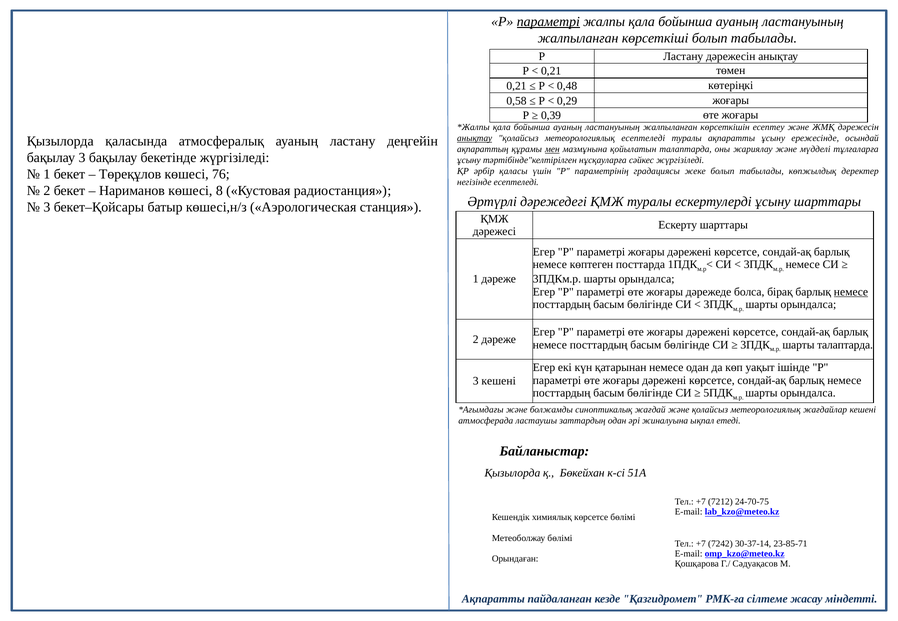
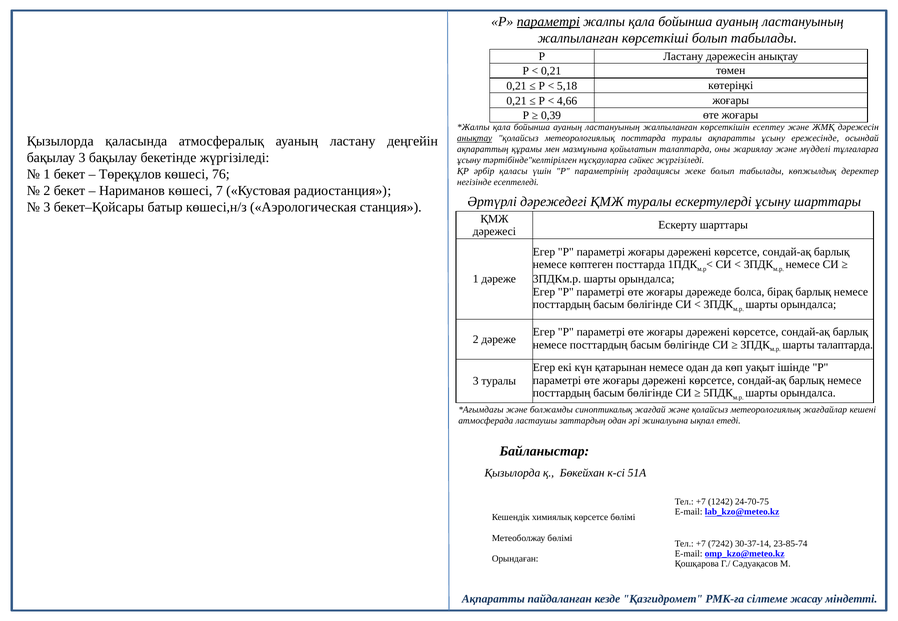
0,48: 0,48 -> 5,18 (567, 86)
0,58: 0,58 -> 0,21 (517, 101)
0,29: 0,29 -> 4,66 (567, 101)
метеорологиялық есептеледі: есептеледі -> посттарда (643, 138)
мен underline: present -> none (552, 149)
8: 8 -> 7 (219, 191)
немесе underline: present -> none (851, 292)
3 кешені: кешені -> туралы (499, 382)
7212: 7212 -> 1242 (720, 502)
23-85-71: 23-85-71 -> 23-85-74 (790, 544)
